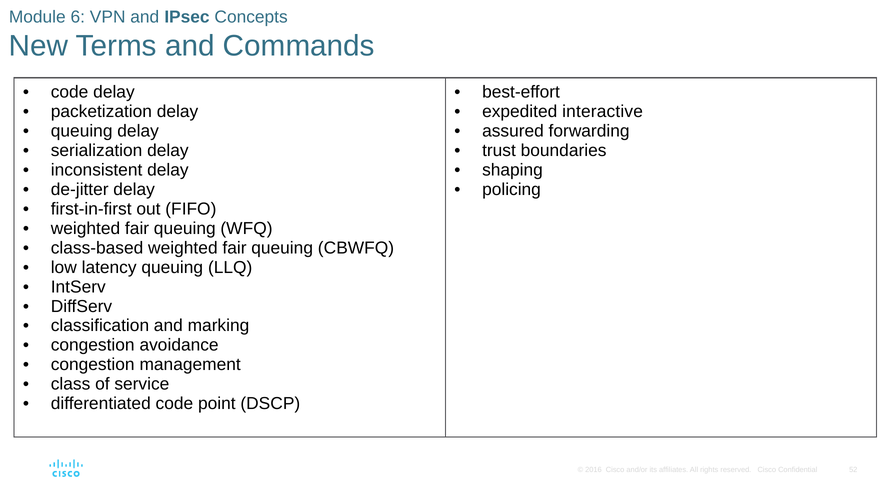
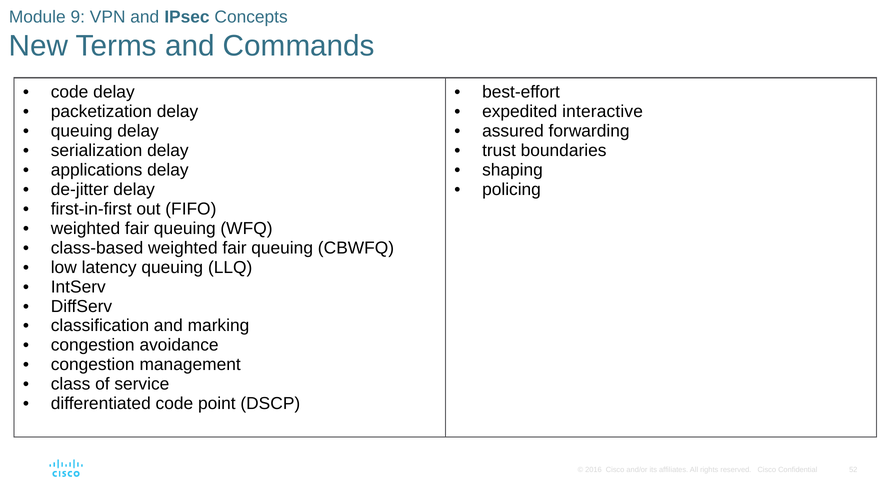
6: 6 -> 9 (78, 17)
inconsistent: inconsistent -> applications (97, 170)
